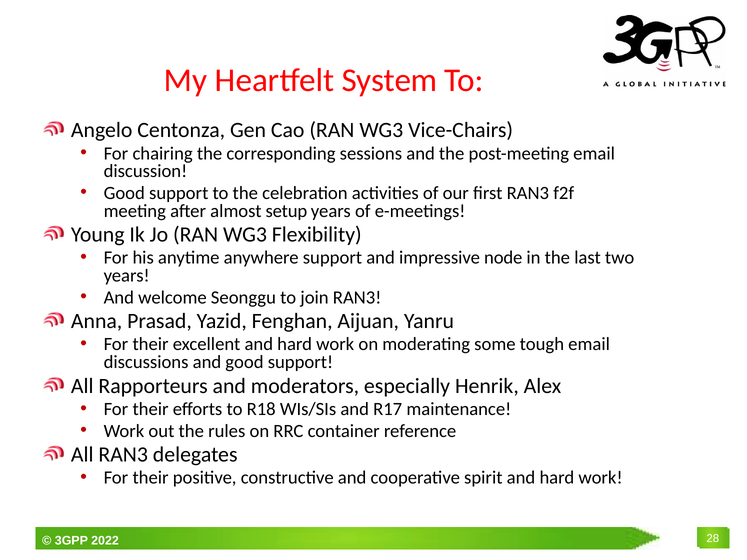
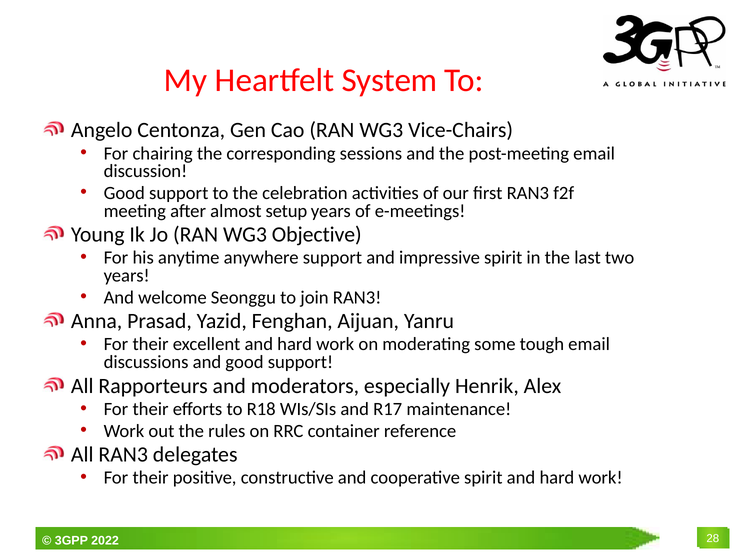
Flexibility: Flexibility -> Objective (317, 235)
impressive node: node -> spirit (503, 258)
